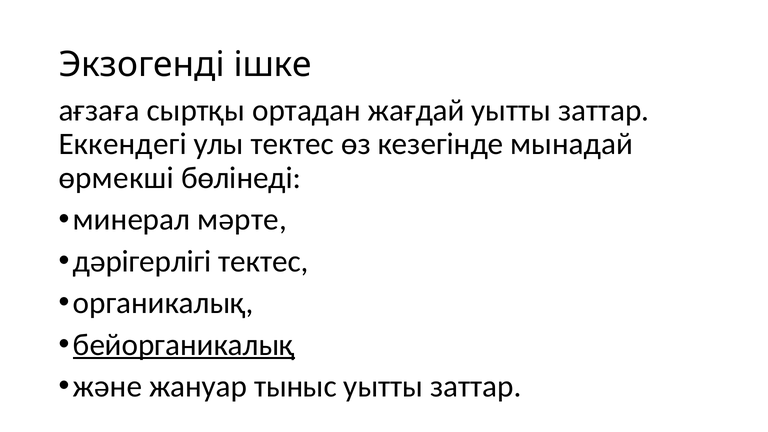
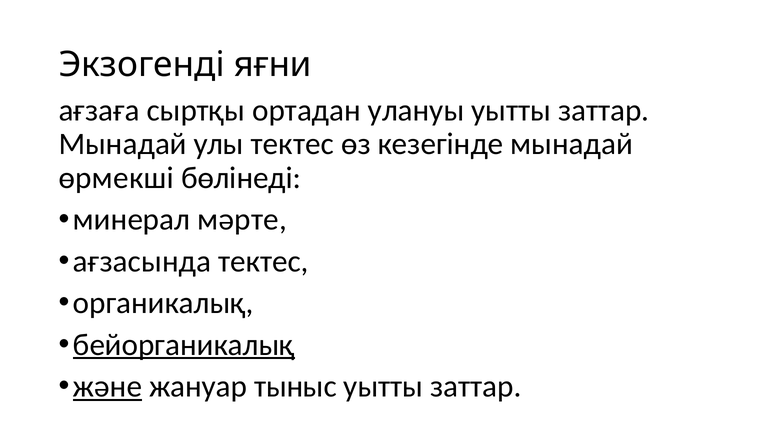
ішке: ішке -> яғни (273, 65)
жағдай: жағдай -> улануы (416, 111)
Еккендегі: Еккендегі -> Мынадай (123, 144)
дәрігерлігі: дәрігерлігі -> ағзасында (142, 261)
және underline: none -> present (108, 386)
